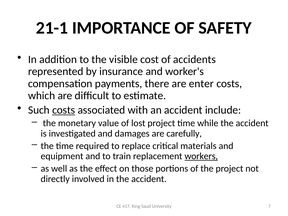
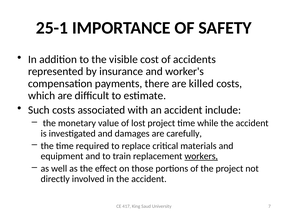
21-1: 21-1 -> 25-1 (52, 28)
enter: enter -> killed (201, 84)
costs underline: present -> none (64, 110)
